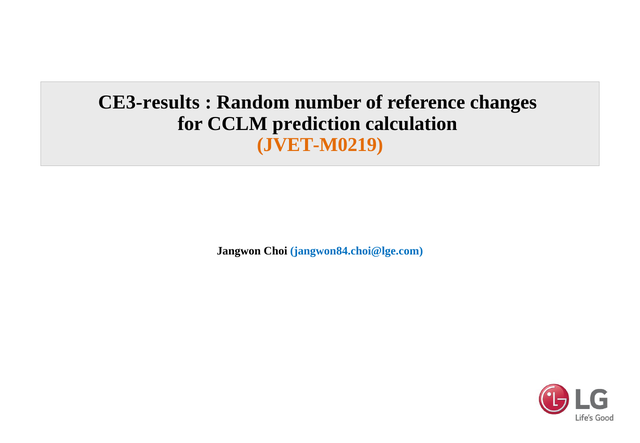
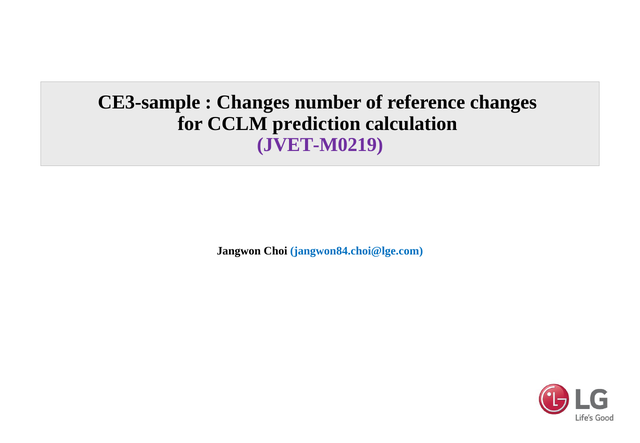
CE3-results: CE3-results -> CE3-sample (149, 102)
Random: Random -> Changes (253, 102)
JVET-M0219 colour: orange -> purple (320, 145)
